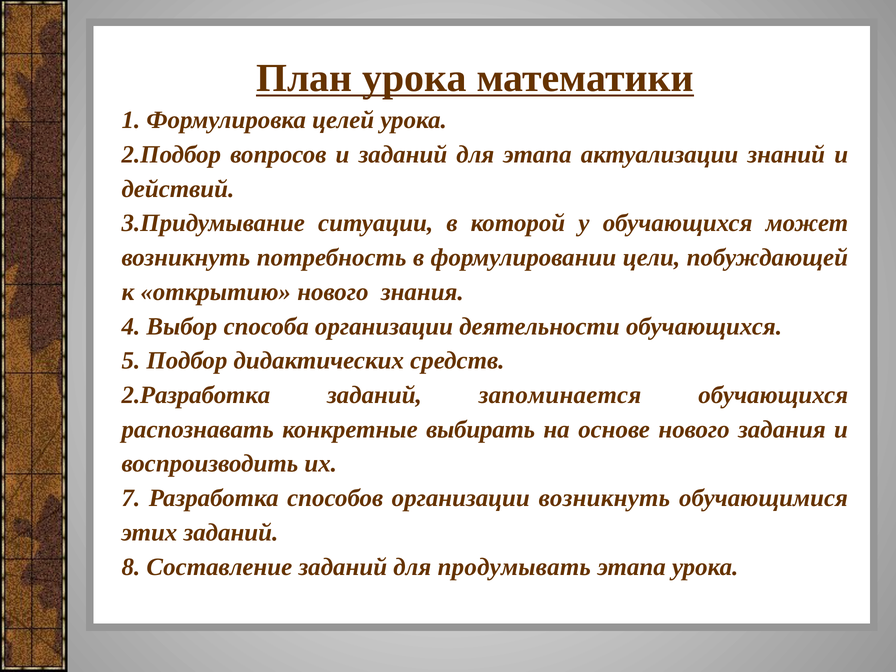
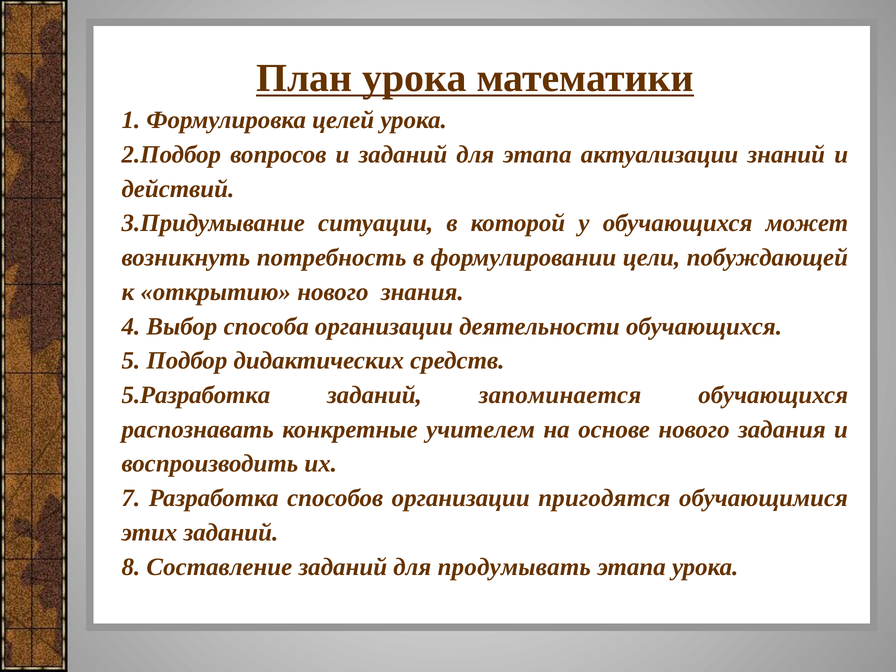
2.Разработка: 2.Разработка -> 5.Разработка (196, 395)
выбирать: выбирать -> учителем (481, 429)
организации возникнуть: возникнуть -> пригодятся (604, 498)
